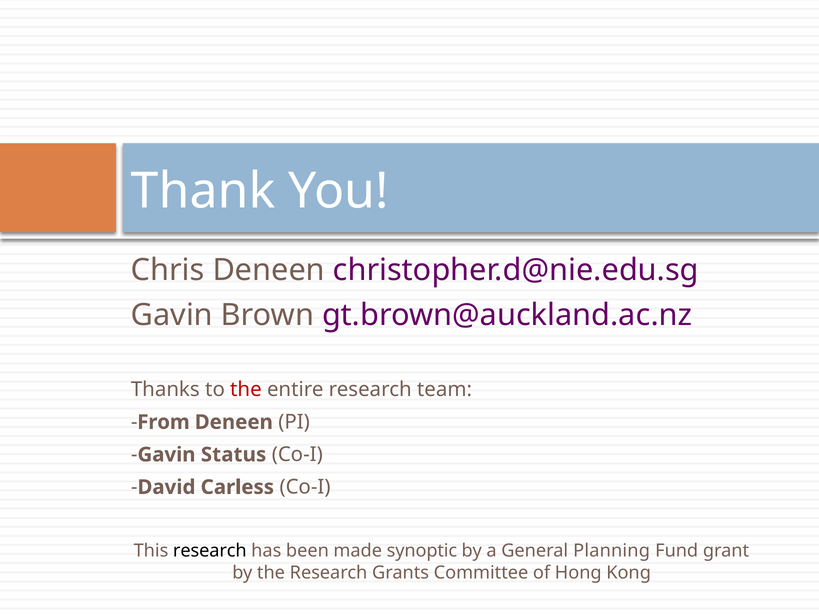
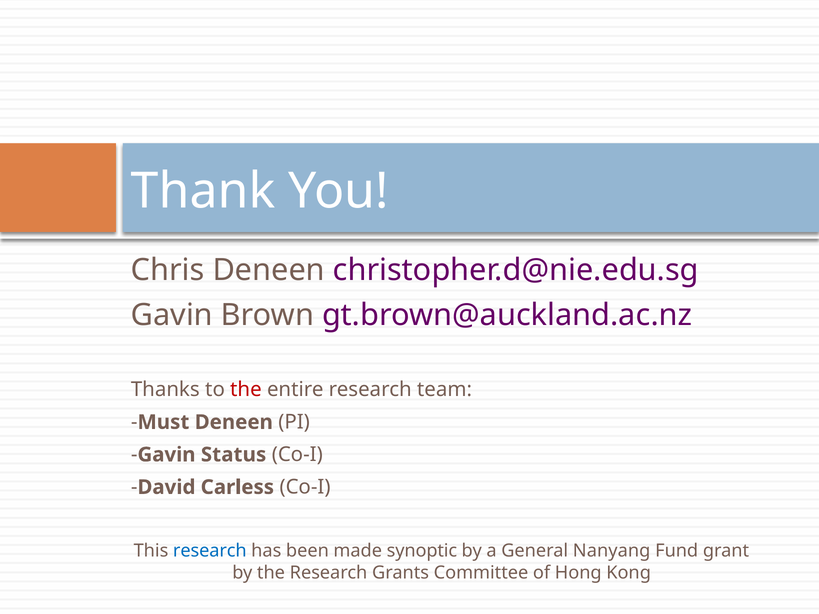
From: From -> Must (163, 422)
research colour: black -> blue (210, 551)
Planning: Planning -> Nanyang (612, 551)
